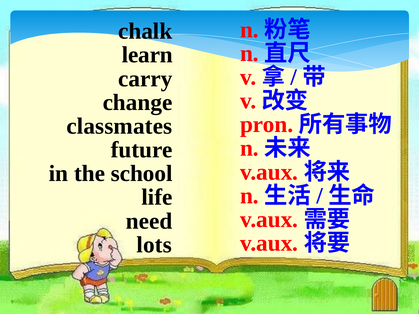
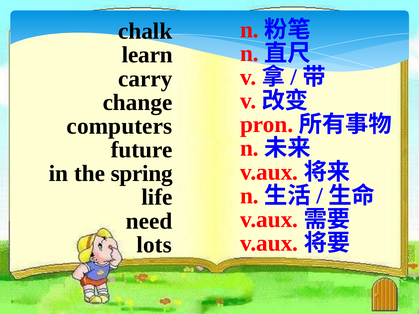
classmates: classmates -> computers (119, 126)
school: school -> spring (142, 174)
